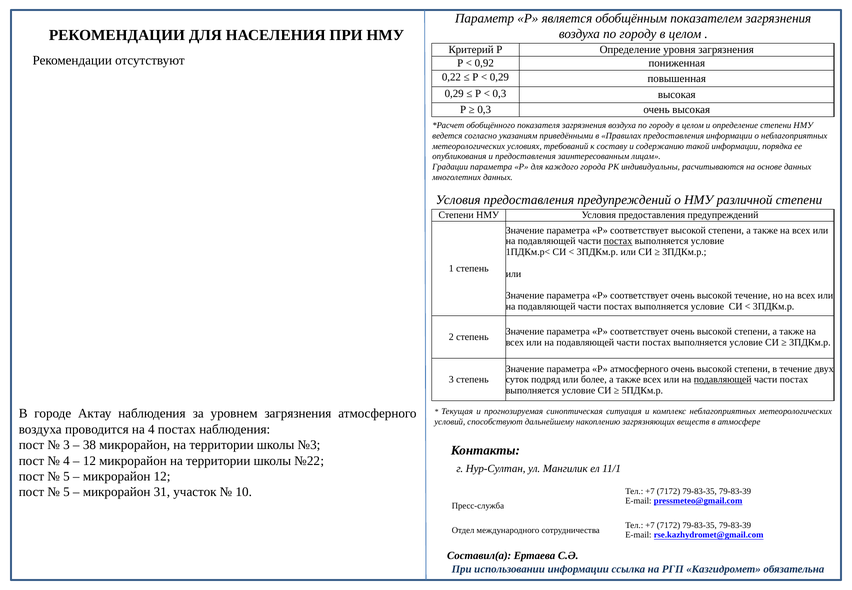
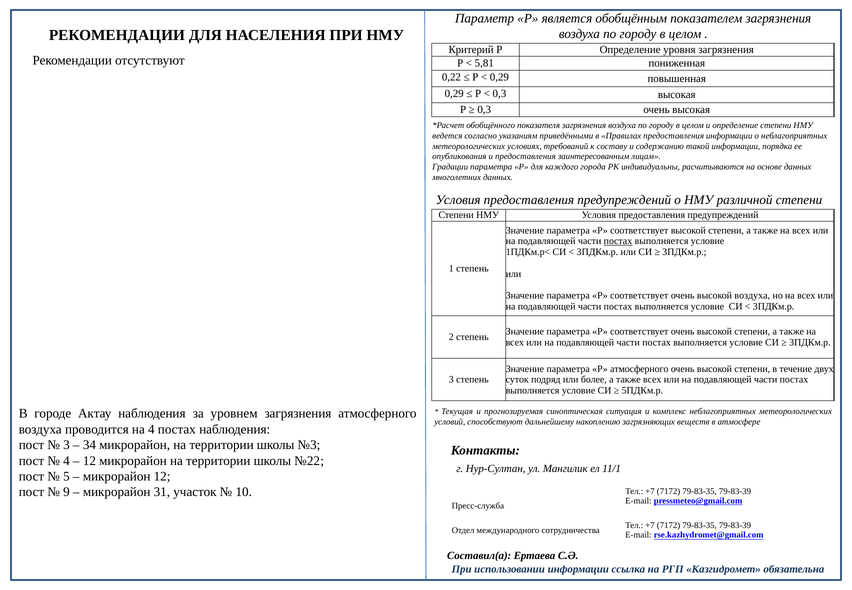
0,92: 0,92 -> 5,81 (484, 63)
высокой течение: течение -> воздуха (752, 296)
подавляющей underline: present -> none (723, 380)
38: 38 -> 34 (89, 445)
5: 5 -> 9 (66, 492)
